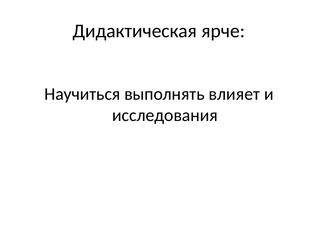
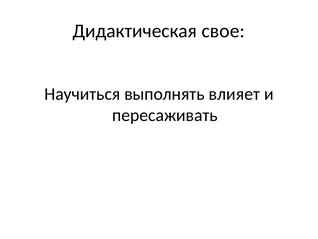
ярче: ярче -> свое (223, 31)
исследования: исследования -> пересаживать (165, 115)
